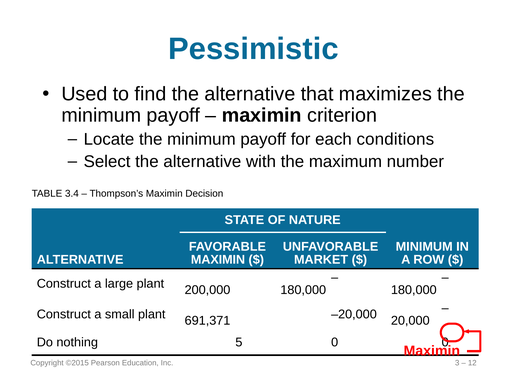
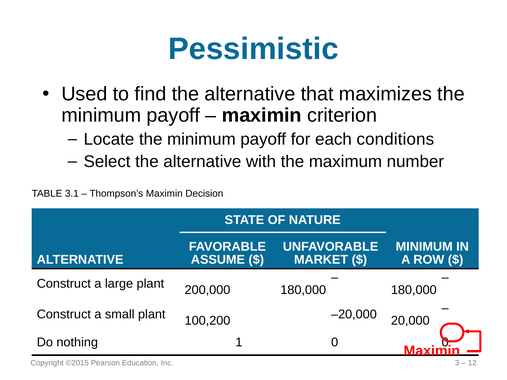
3.4: 3.4 -> 3.1 (72, 194)
MAXIMIN: MAXIMIN -> ASSUME (218, 260)
691,371: 691,371 -> 100,200 (208, 321)
5: 5 -> 1 (239, 342)
